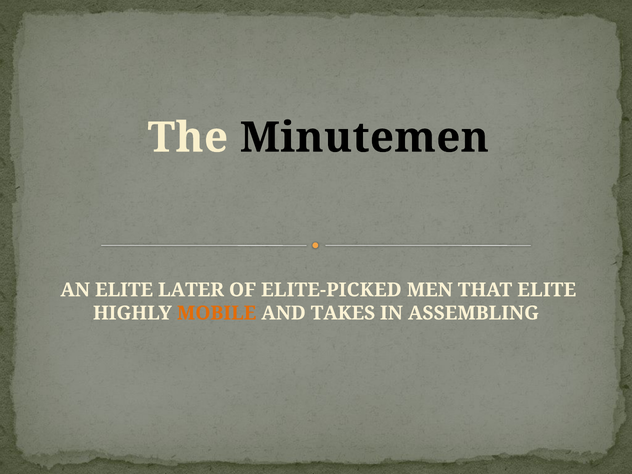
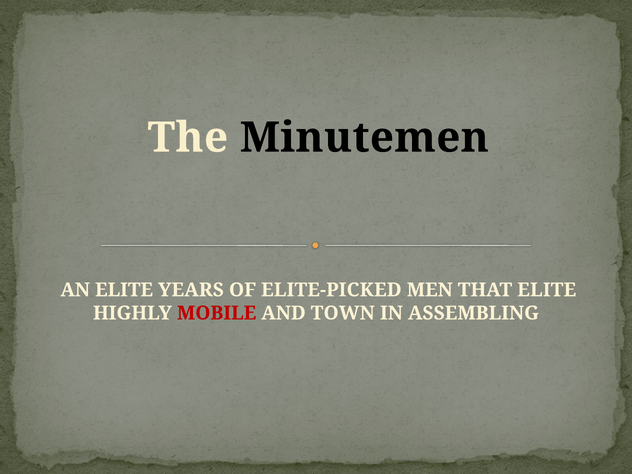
LATER: LATER -> YEARS (191, 290)
MOBILE colour: orange -> red (217, 313)
TAKES: TAKES -> TOWN (343, 313)
